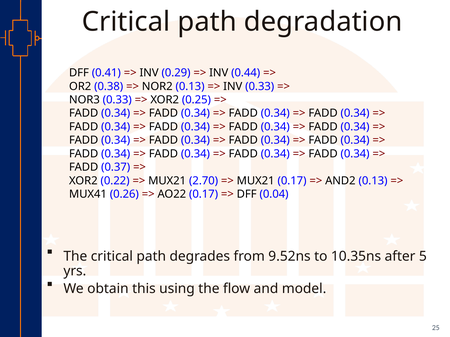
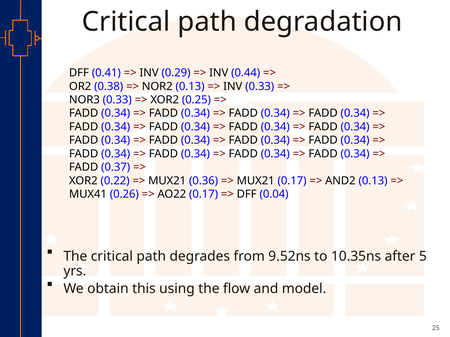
2.70: 2.70 -> 0.36 (204, 181)
